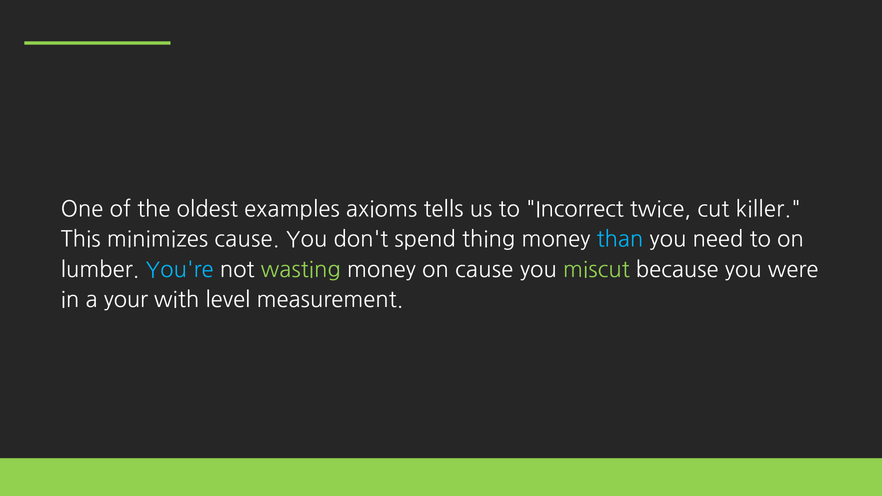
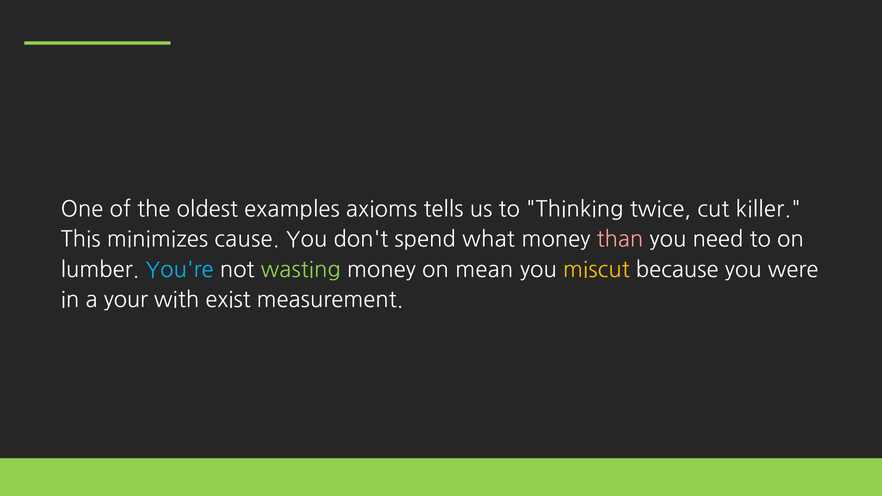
Incorrect: Incorrect -> Thinking (575, 210)
thing: thing -> what (489, 240)
than colour: light blue -> pink (620, 240)
on cause: cause -> mean (484, 270)
miscut colour: light green -> yellow (596, 270)
level: level -> exist (228, 300)
